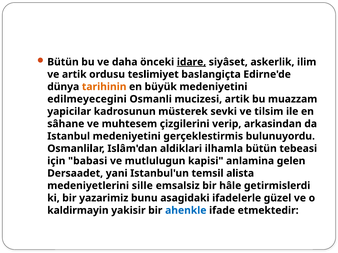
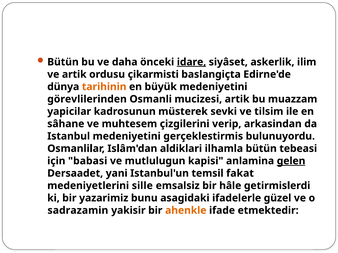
teslimiyet: teslimiyet -> çikarmisti (153, 74)
edilmeyecegini: edilmeyecegini -> görevlilerinden (87, 99)
gelen underline: none -> present (291, 161)
alista: alista -> fakat (240, 174)
kaldirmayin: kaldirmayin -> sadrazamin (78, 211)
ahenkle colour: blue -> orange (186, 211)
